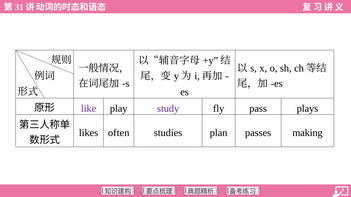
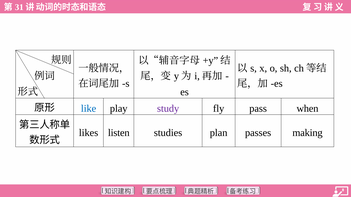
like colour: purple -> blue (89, 109)
plays: plays -> when (307, 109)
often: often -> listen (119, 133)
